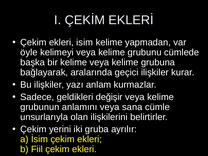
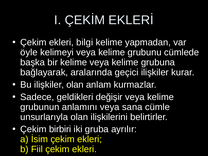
isim: isim -> bilgi (85, 42)
ilişkiler yazı: yazı -> olan (75, 85)
yerini: yerini -> birbiri (60, 129)
